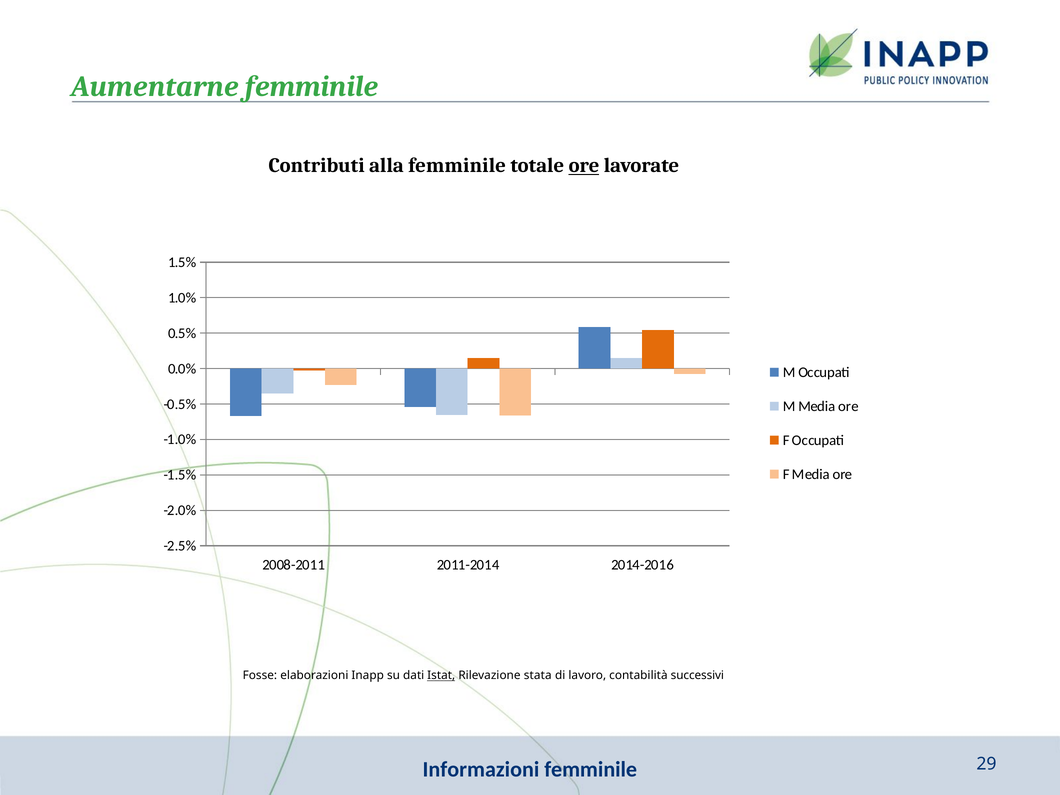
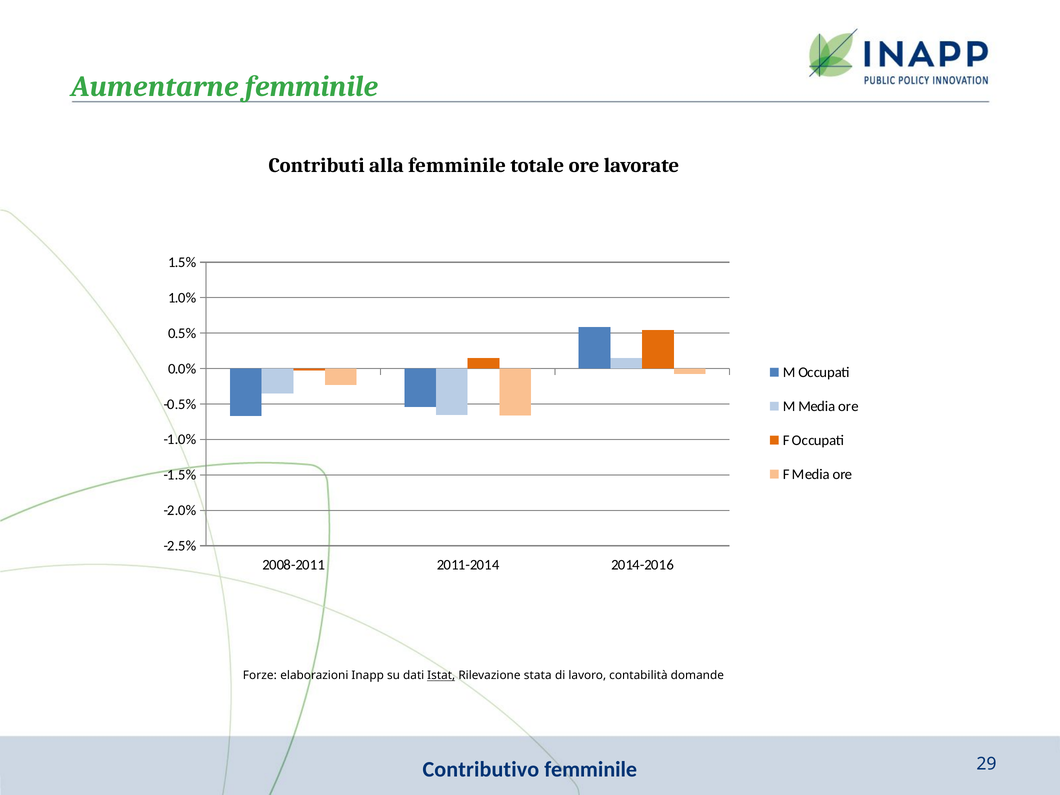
ore underline: present -> none (584, 166)
Fosse: Fosse -> Forze (260, 676)
successivi: successivi -> domande (697, 676)
Informazioni: Informazioni -> Contributivo (481, 770)
